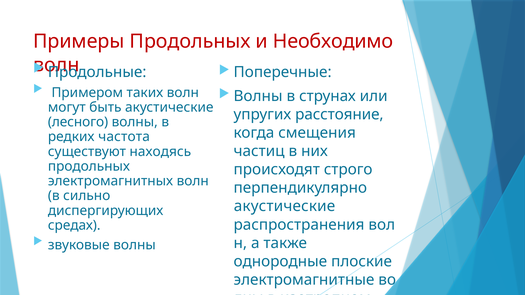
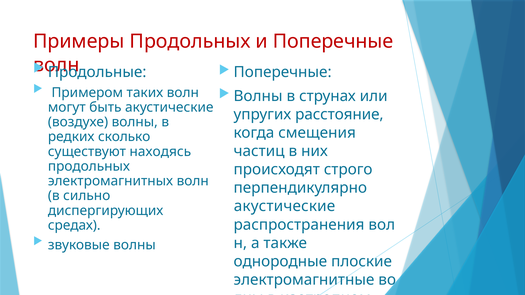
и Необходимо: Необходимо -> Поперечные (333, 41)
лесного: лесного -> воздухе (78, 122)
частота: частота -> сколько (124, 137)
